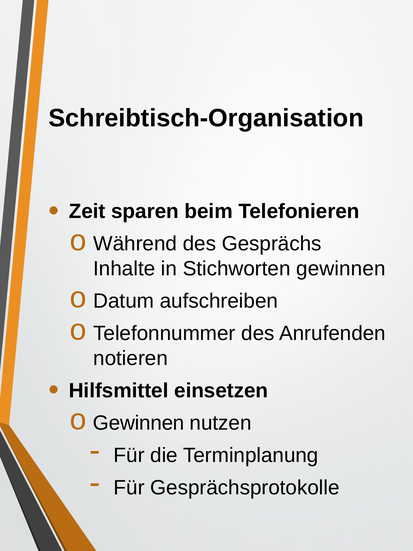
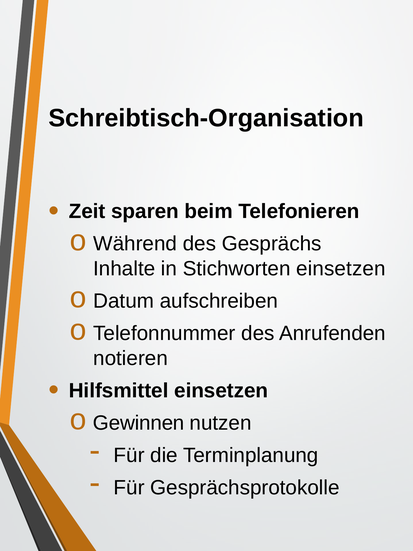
Stichworten gewinnen: gewinnen -> einsetzen (341, 268)
